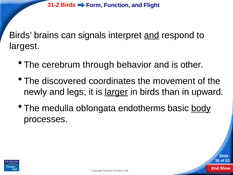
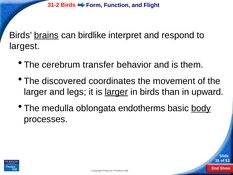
brains underline: none -> present (46, 35)
signals: signals -> birdlike (92, 35)
and underline: present -> none (152, 35)
through: through -> transfer (98, 65)
other: other -> them (192, 65)
newly: newly -> larger (35, 92)
